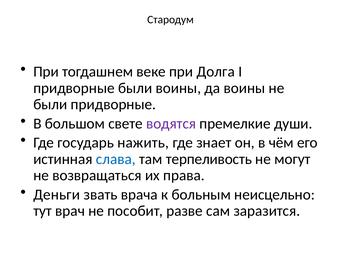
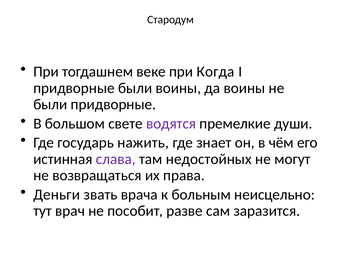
Долга: Долга -> Когда (216, 72)
слава colour: blue -> purple (116, 159)
терпеливость: терпеливость -> недостойных (209, 159)
